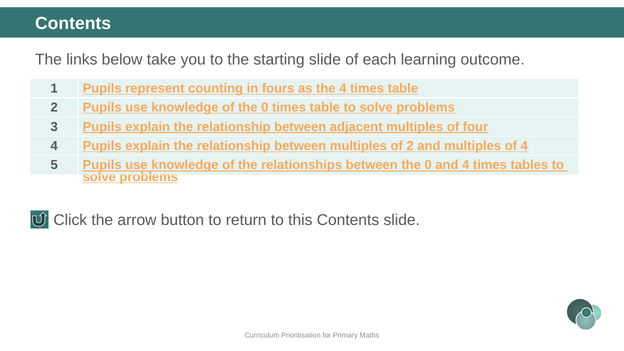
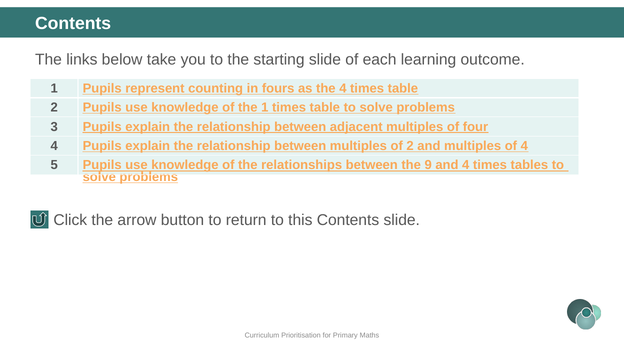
of the 0: 0 -> 1 (265, 108)
between the 0: 0 -> 9 (428, 165)
